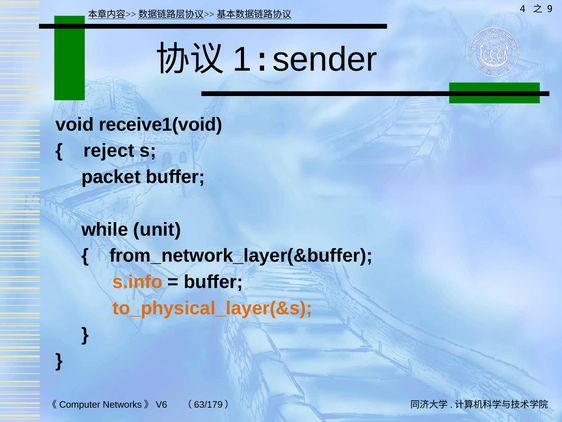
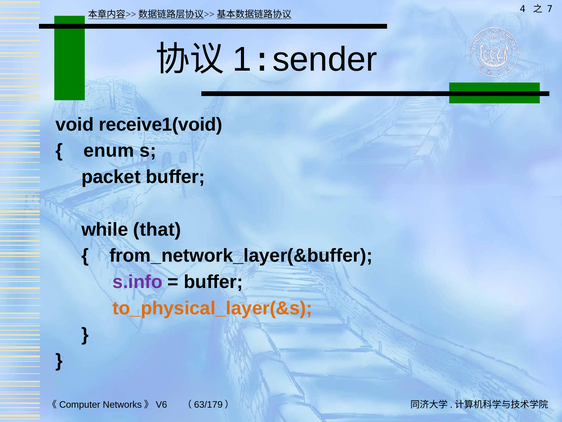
9: 9 -> 7 (550, 9)
reject: reject -> enum (109, 151)
unit: unit -> that (157, 229)
s.info colour: orange -> purple (138, 282)
